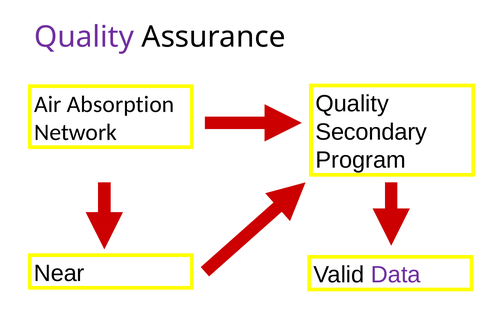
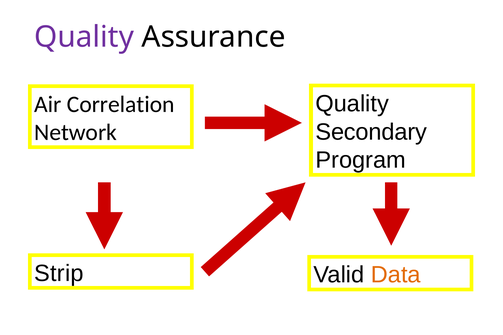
Absorption: Absorption -> Correlation (121, 104)
Near: Near -> Strip (59, 274)
Data colour: purple -> orange (396, 275)
